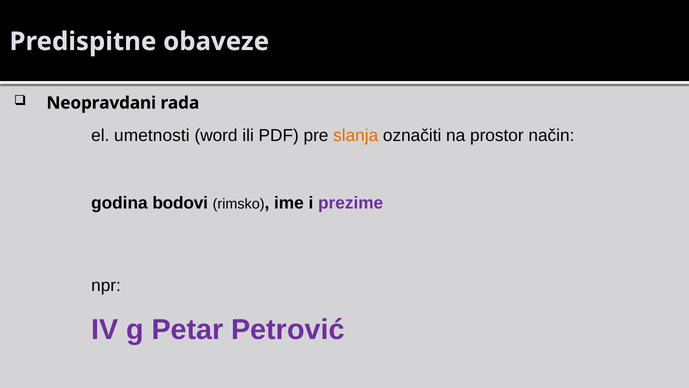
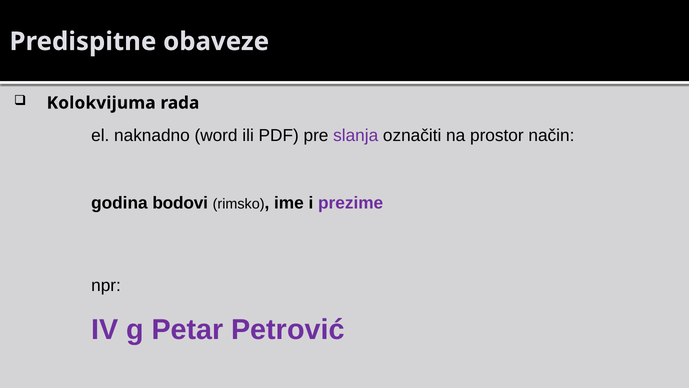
Neopravdani: Neopravdani -> Kolokvijuma (101, 103)
umetnosti: umetnosti -> naknadno (152, 136)
slanja colour: orange -> purple (356, 136)
